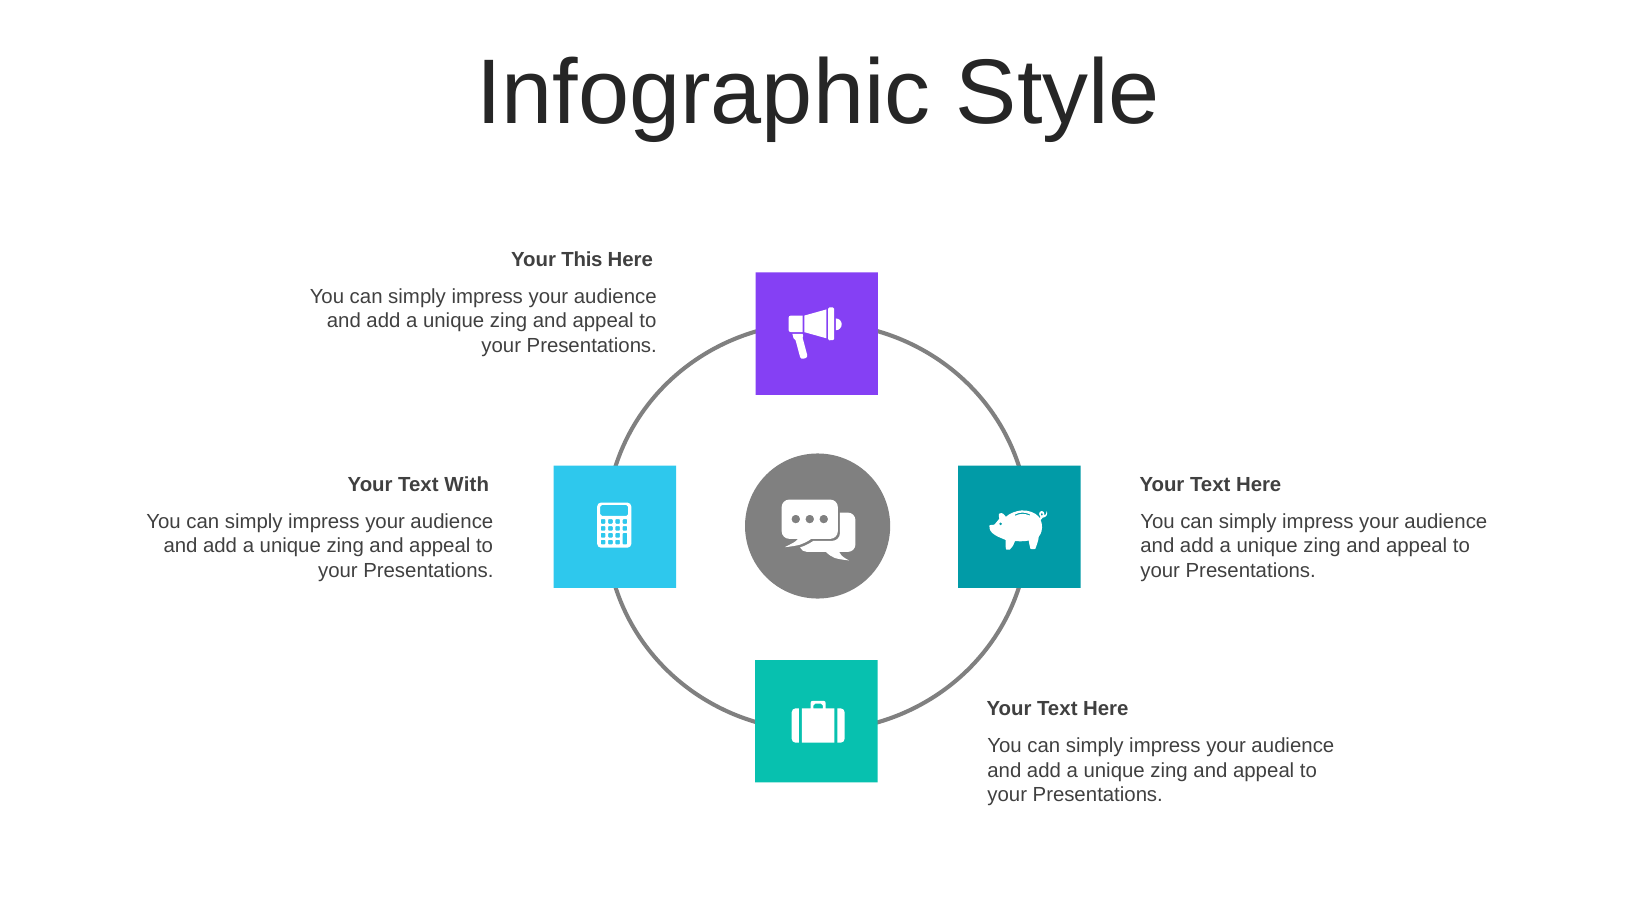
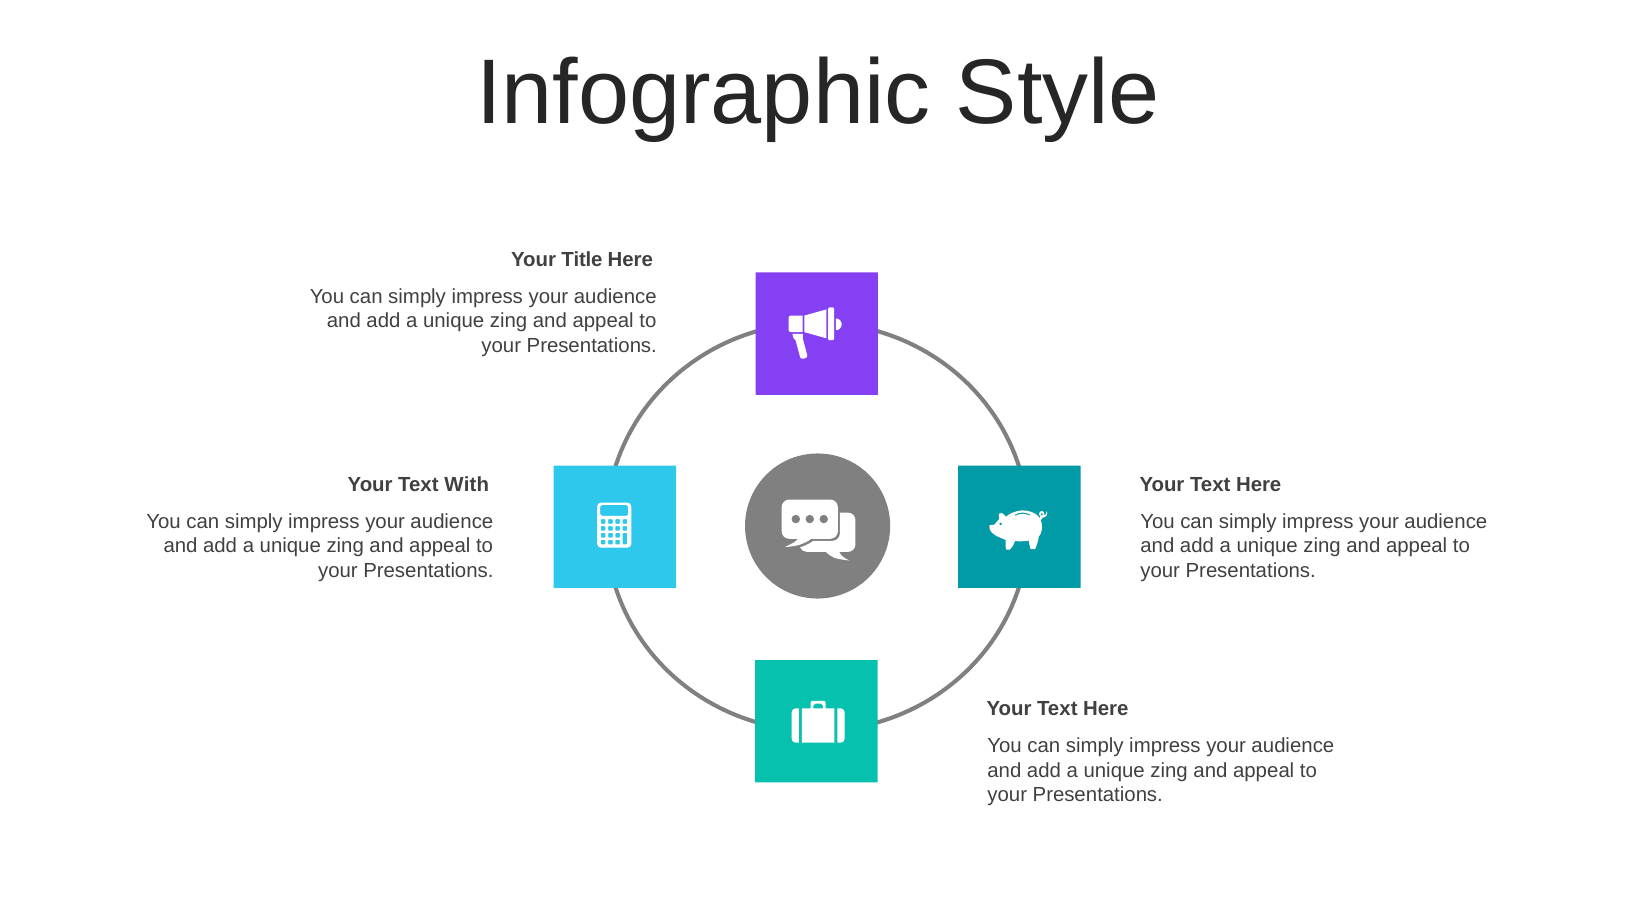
This: This -> Title (582, 260)
